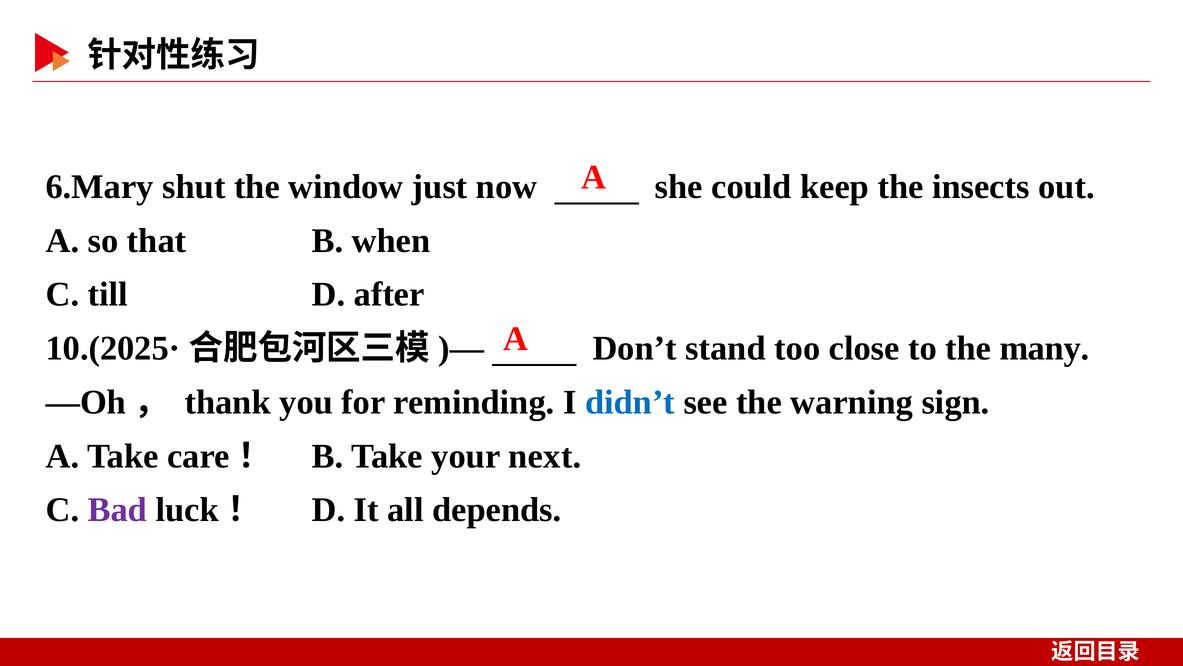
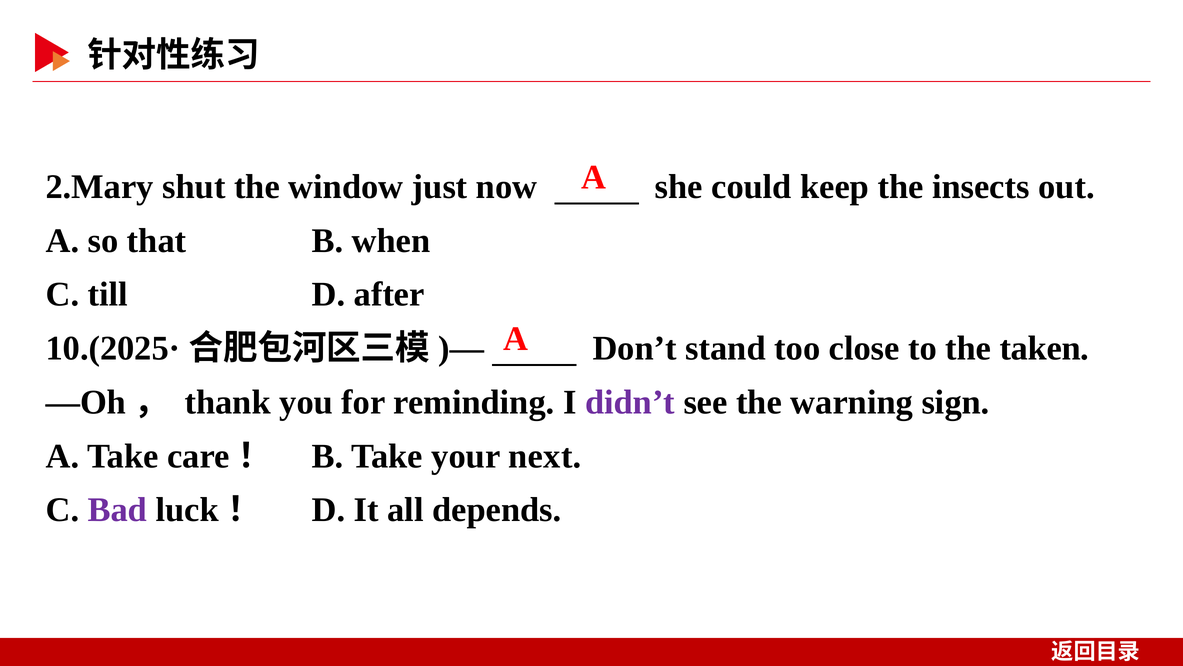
6.Mary: 6.Mary -> 2.Mary (100, 187)
many: many -> taken (1044, 348)
didn’t colour: blue -> purple (630, 402)
